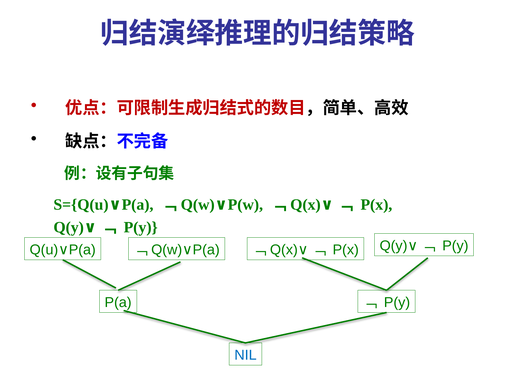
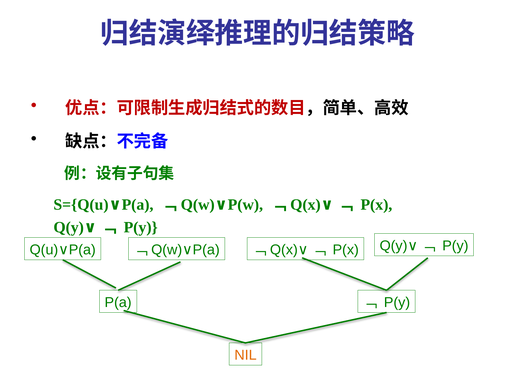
NIL colour: blue -> orange (246, 355)
